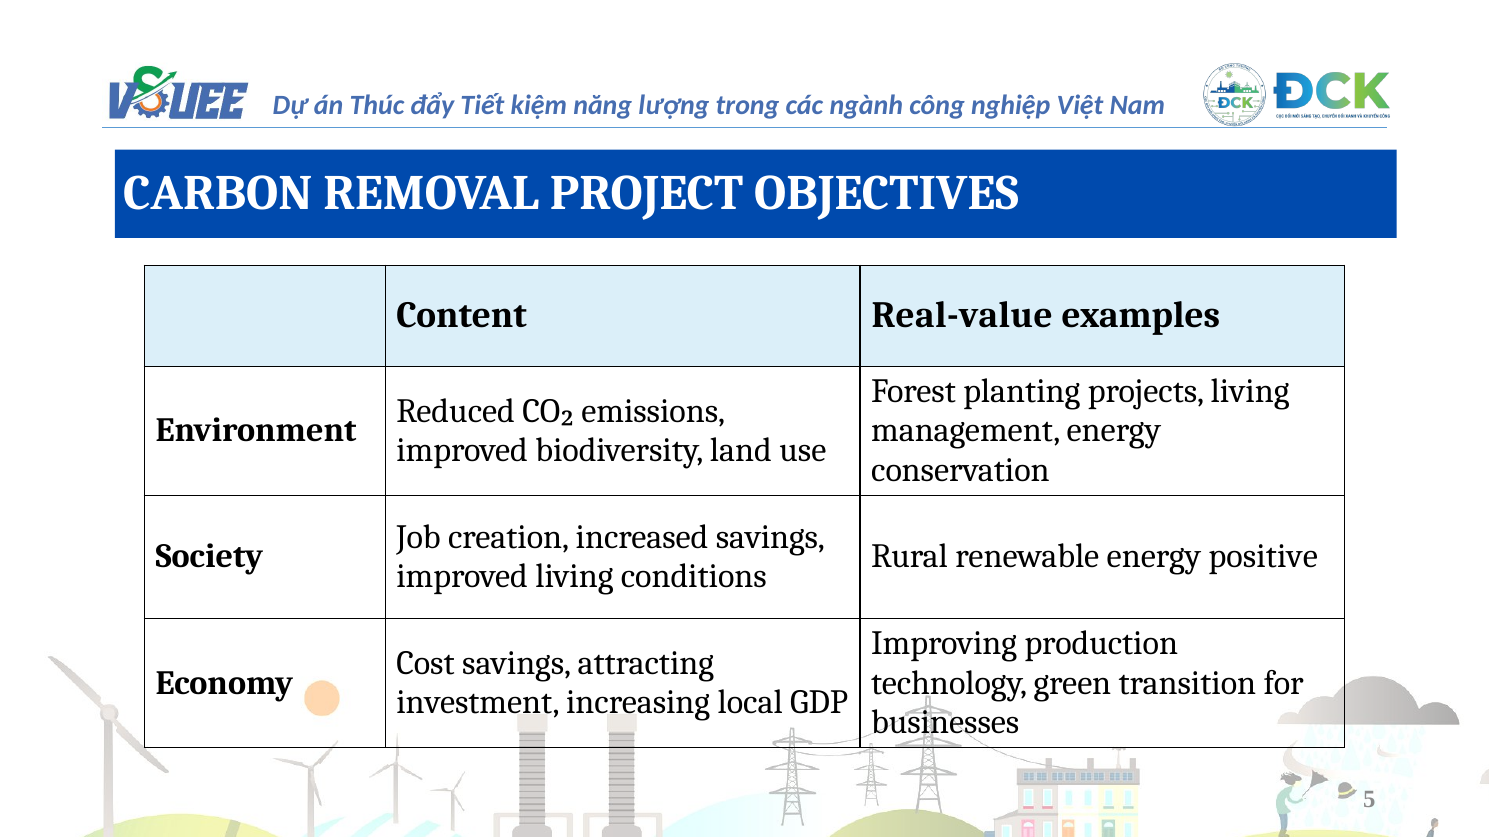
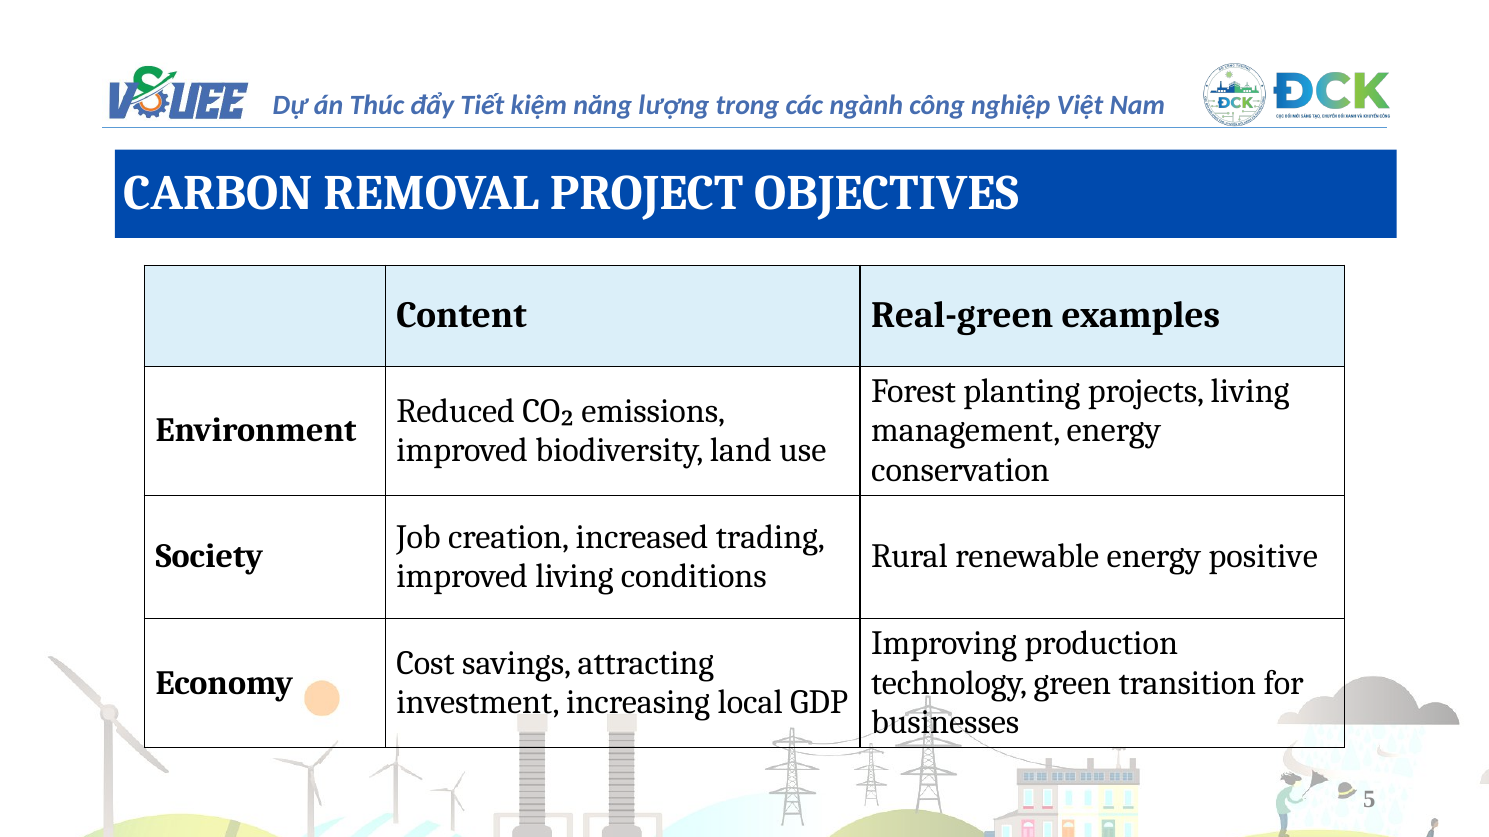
Real-value: Real-value -> Real-green (962, 316)
increased savings: savings -> trading (770, 537)
